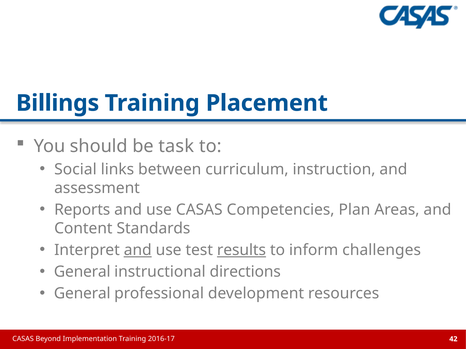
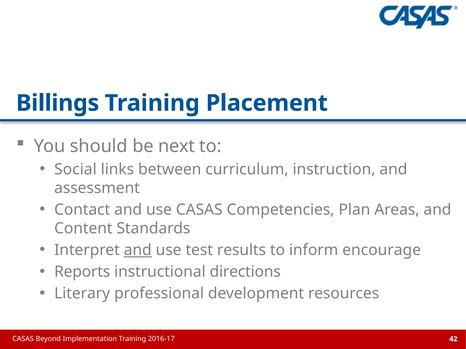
task: task -> next (177, 147)
Reports: Reports -> Contact (82, 210)
results underline: present -> none (241, 250)
challenges: challenges -> encourage (382, 250)
General: General -> Reports (82, 272)
General: General -> Literary (82, 294)
